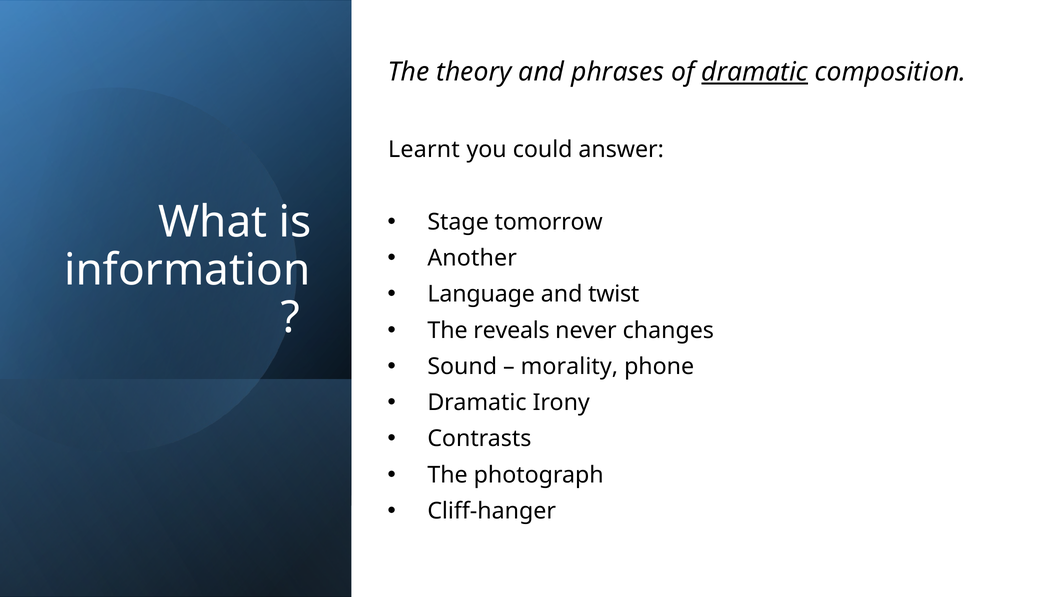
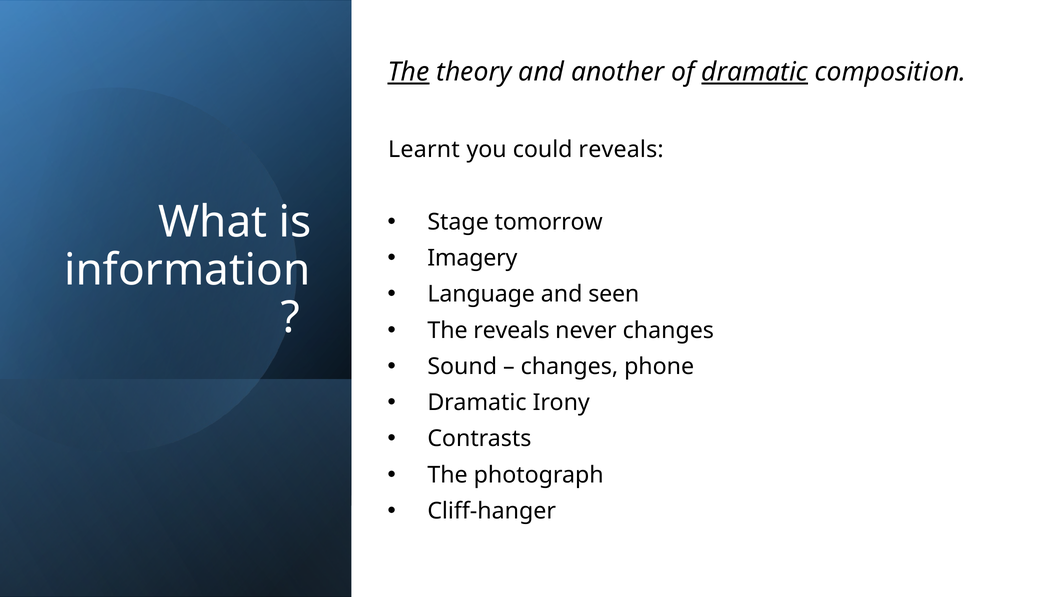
The underline: none -> present (409, 72)
phrases: phrases -> another (618, 72)
could answer: answer -> reveals (621, 150)
Another: Another -> Imagery (472, 258)
twist: twist -> seen (614, 294)
morality: morality -> changes (569, 366)
